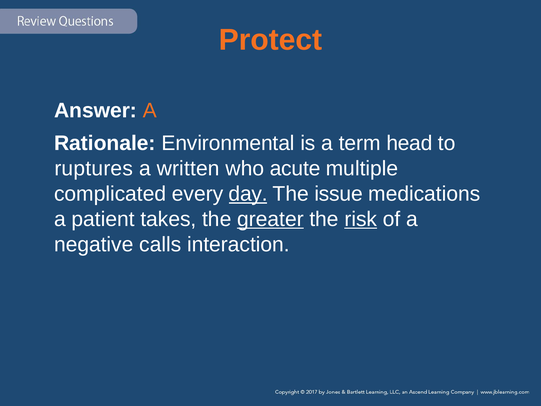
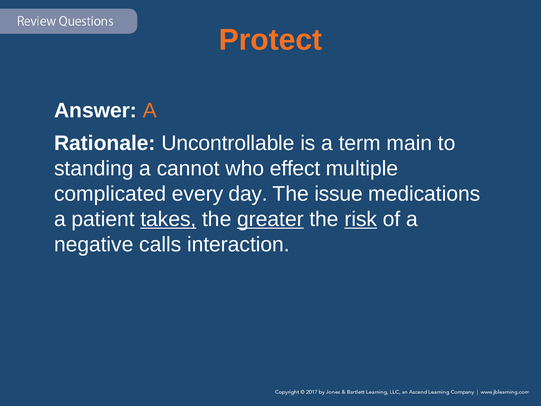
Environmental: Environmental -> Uncontrollable (228, 143)
head: head -> main (409, 143)
ruptures: ruptures -> standing (94, 168)
written: written -> cannot (188, 168)
acute: acute -> effect (295, 168)
day underline: present -> none (248, 194)
takes underline: none -> present (168, 219)
